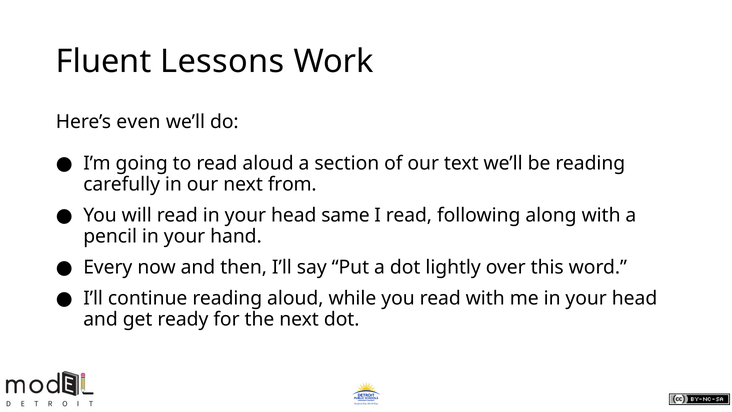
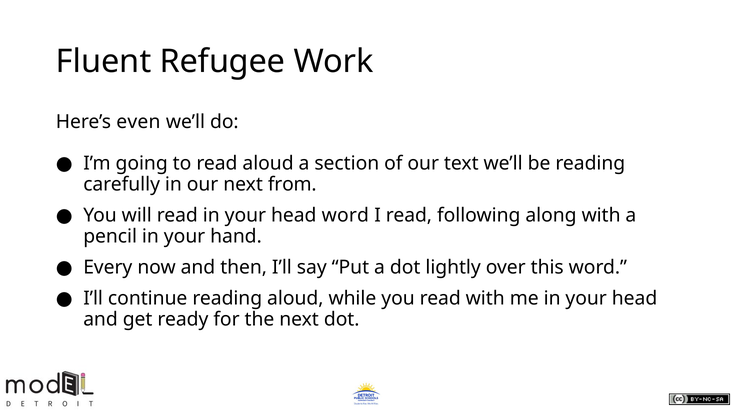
Lessons: Lessons -> Refugee (223, 62)
head same: same -> word (345, 215)
